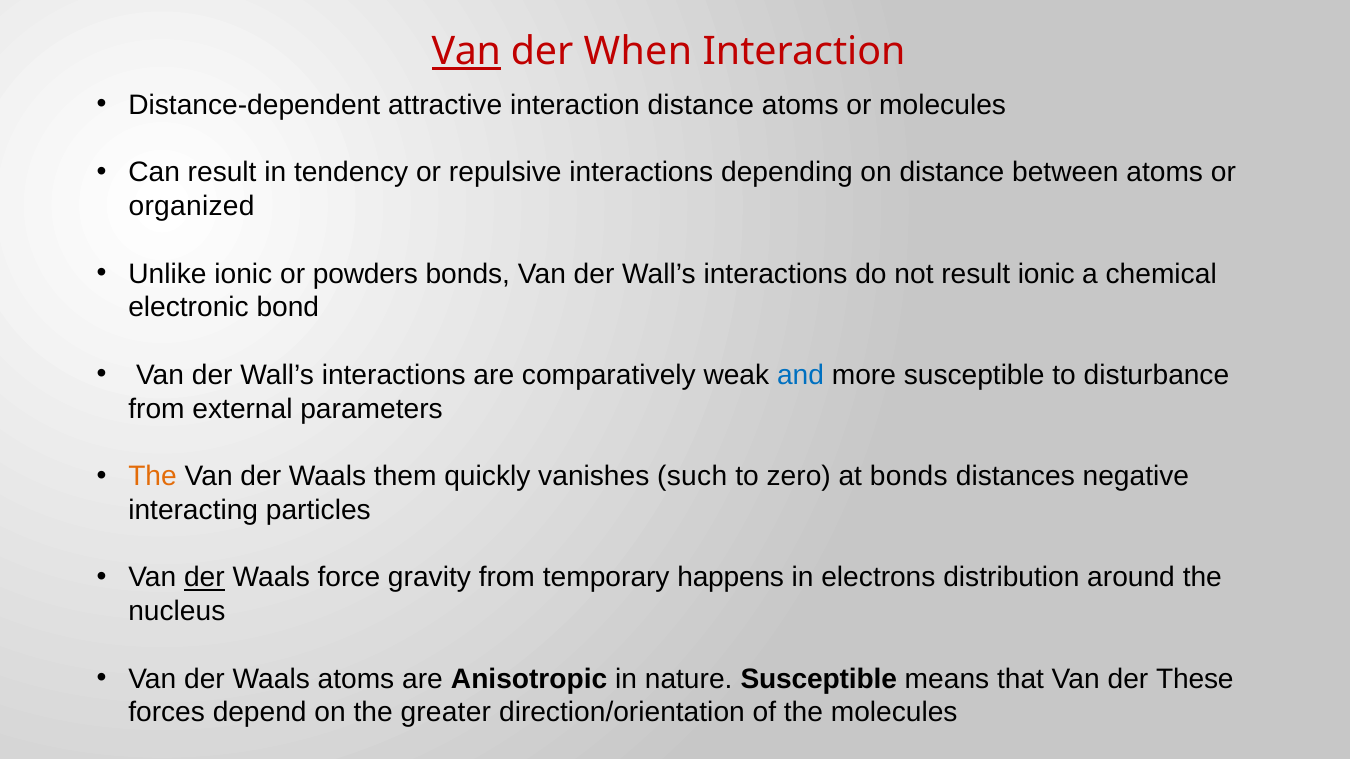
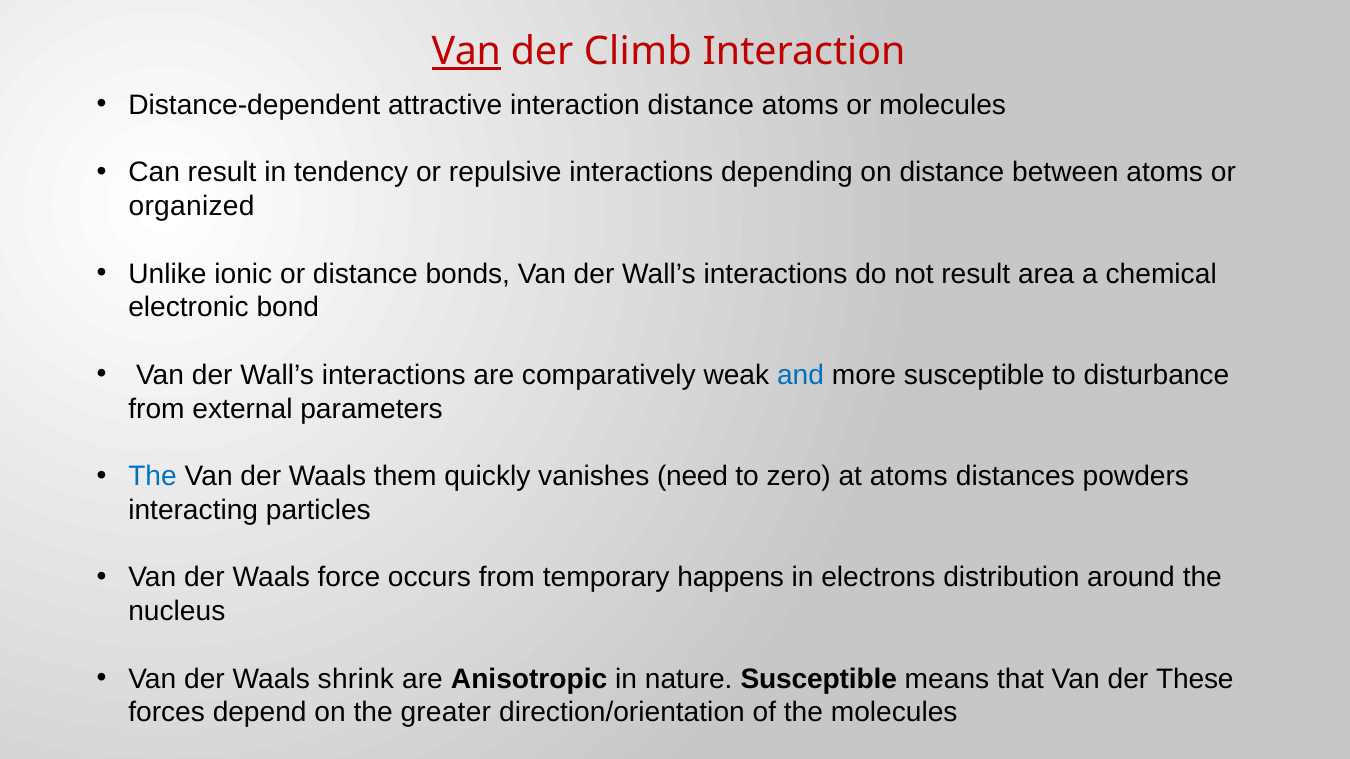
When: When -> Climb (638, 52)
or powders: powders -> distance (365, 274)
result ionic: ionic -> area (1046, 274)
The colour: orange -> blue (153, 477)
such: such -> need (692, 477)
at bonds: bonds -> atoms (909, 477)
negative: negative -> powders (1136, 477)
der underline: present -> none (204, 578)
gravity: gravity -> occurs (429, 578)
Waals atoms: atoms -> shrink (356, 679)
